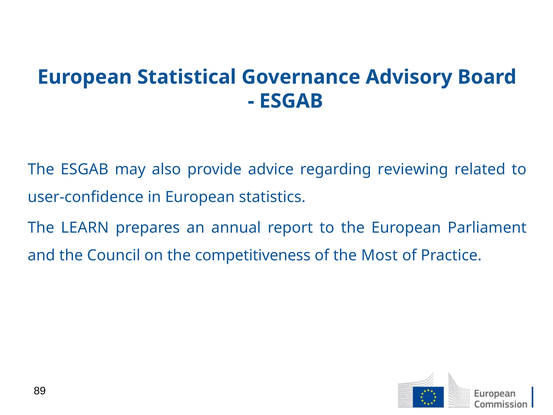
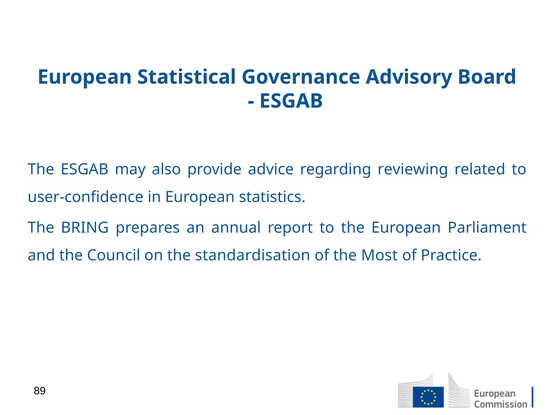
LEARN: LEARN -> BRING (85, 228)
competitiveness: competitiveness -> standardisation (253, 255)
